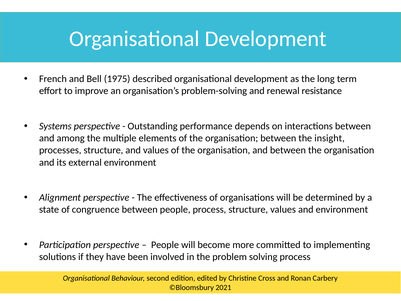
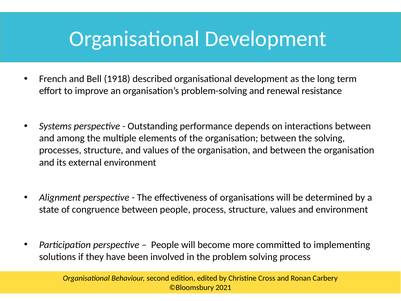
1975: 1975 -> 1918 (117, 79)
the insight: insight -> solving (330, 138)
